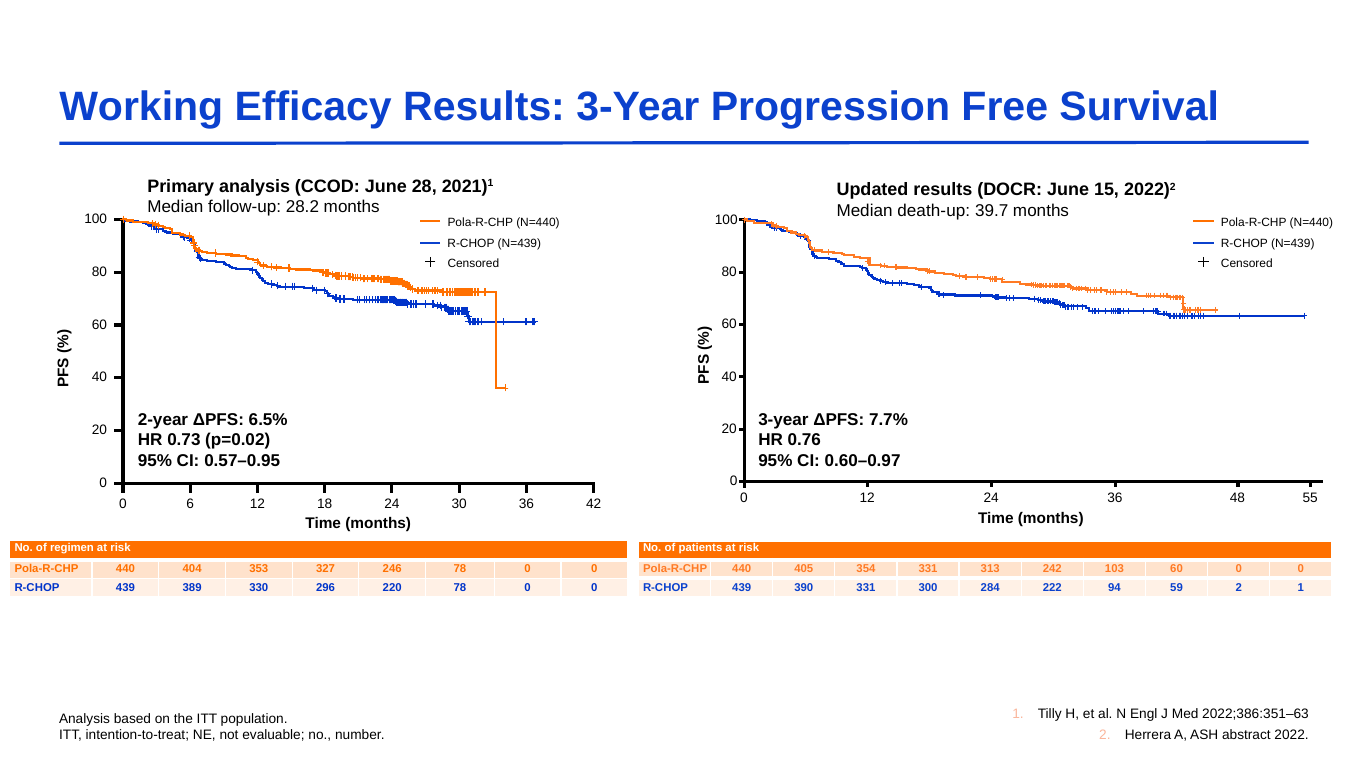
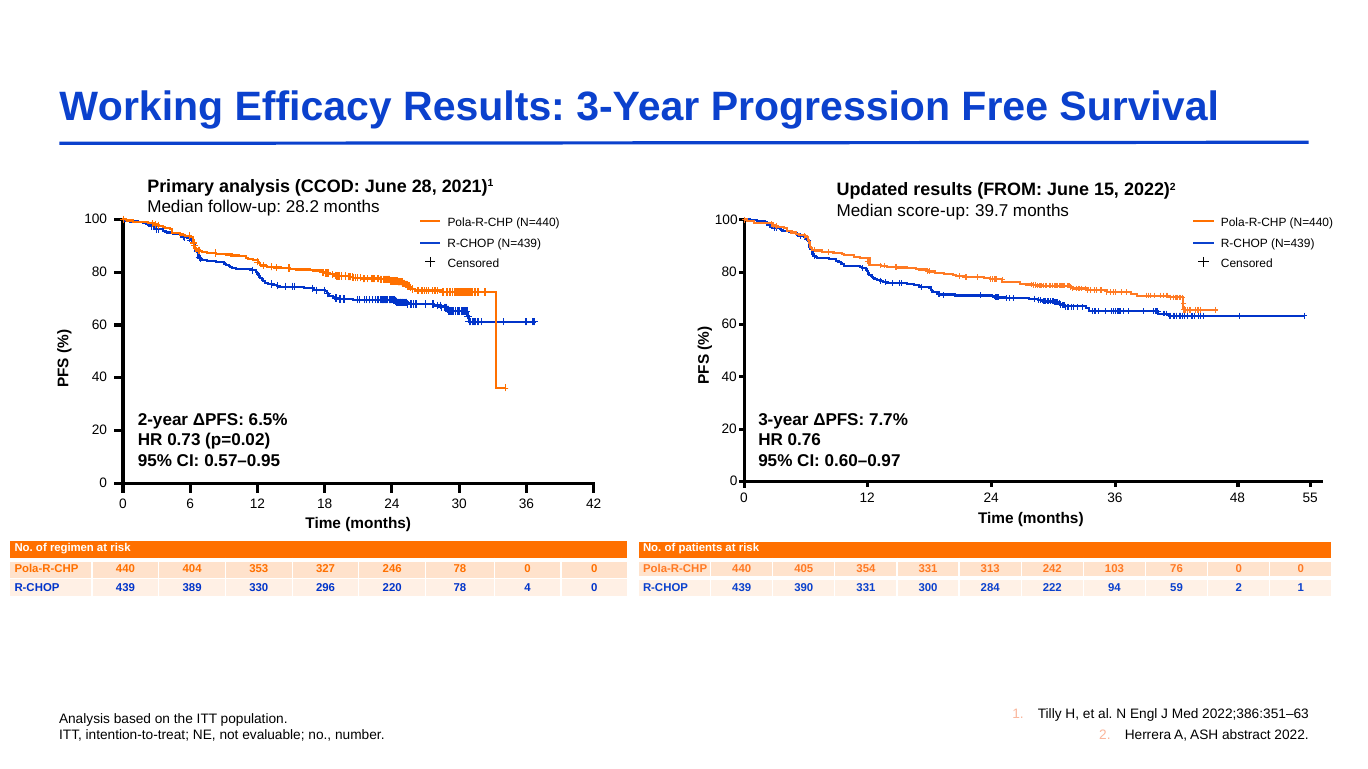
DOCR: DOCR -> FROM (1010, 190)
death-up: death-up -> score-up (934, 211)
103 60: 60 -> 76 (1177, 570)
220 78 0: 0 -> 4 (528, 588)
